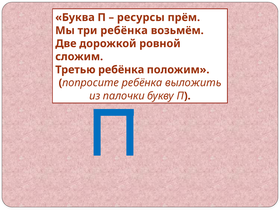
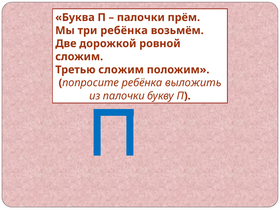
ресурсы: ресурсы -> палочки (141, 17)
Третью ребёнка: ребёнка -> сложим (121, 70)
